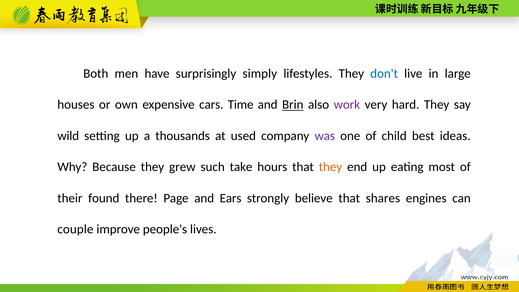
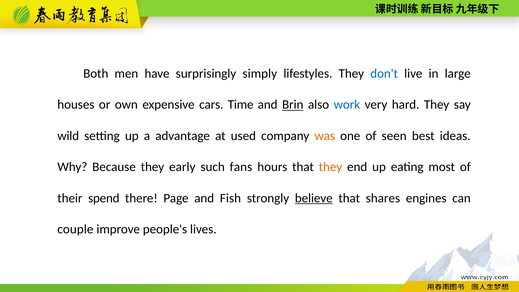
work colour: purple -> blue (347, 105)
thousands: thousands -> advantage (183, 136)
was colour: purple -> orange (325, 136)
child: child -> seen (394, 136)
grew: grew -> early (182, 167)
take: take -> fans (241, 167)
found: found -> spend (104, 198)
Ears: Ears -> Fish (230, 198)
believe underline: none -> present (314, 198)
